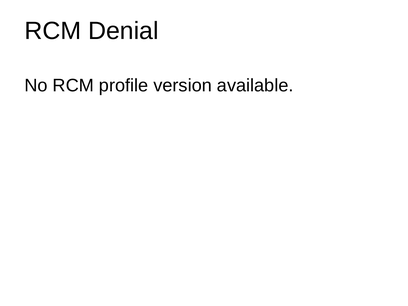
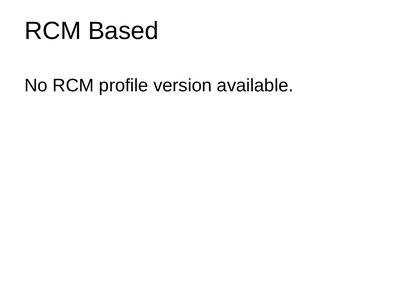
Denial: Denial -> Based (123, 31)
